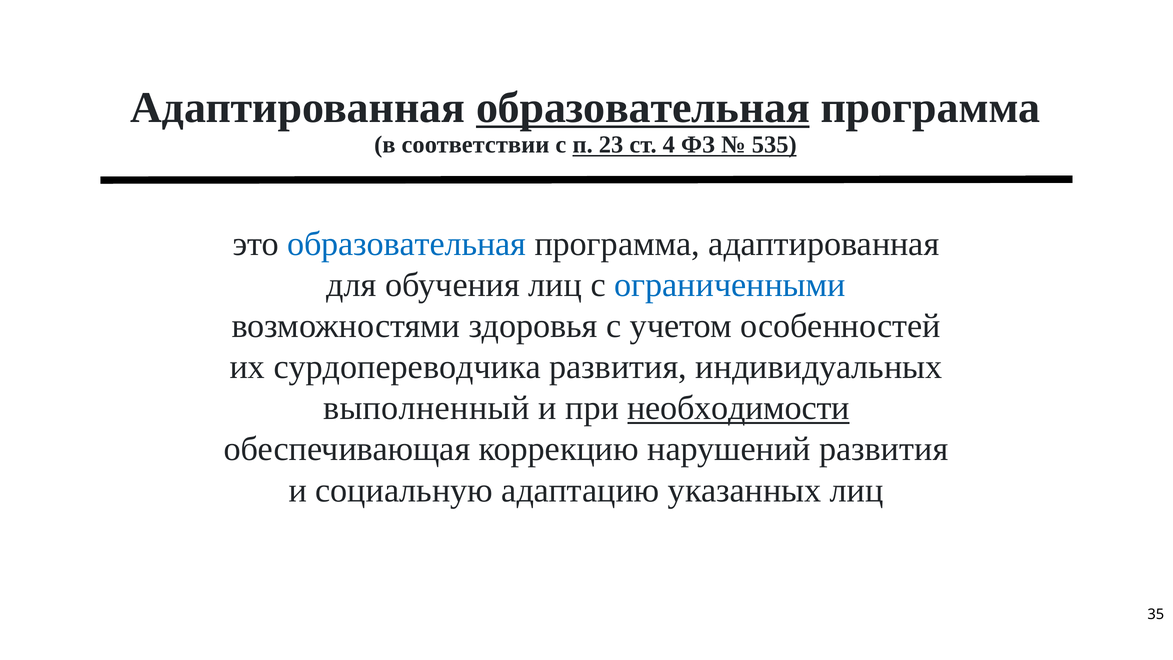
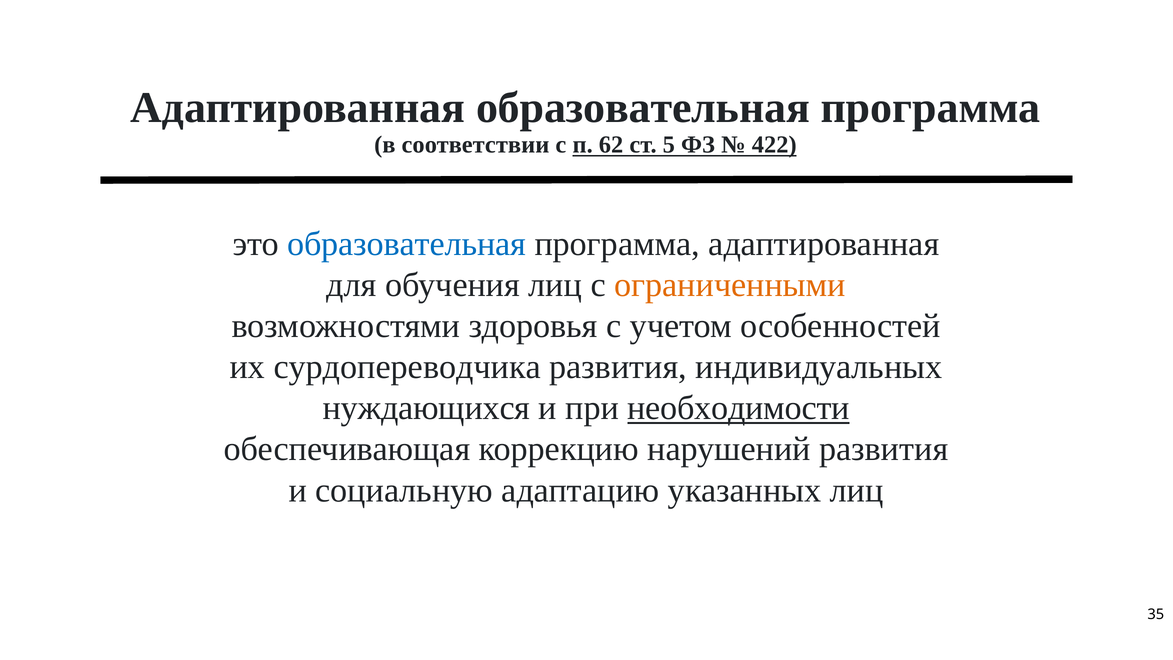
образовательная underline: present -> none (643, 108)
23: 23 -> 62 (611, 145)
4: 4 -> 5 (669, 145)
535: 535 -> 422 (774, 145)
ограниченными colour: blue -> orange (730, 285)
выполненный: выполненный -> нуждающихся (426, 408)
